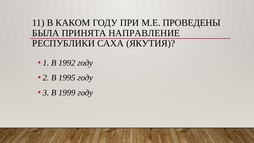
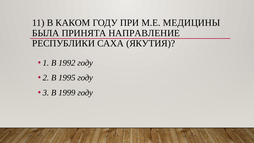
ПРОВЕДЕНЫ: ПРОВЕДЕНЫ -> МЕДИЦИНЫ (192, 23)
